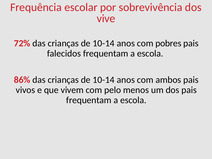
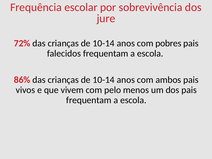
vive: vive -> jure (106, 18)
